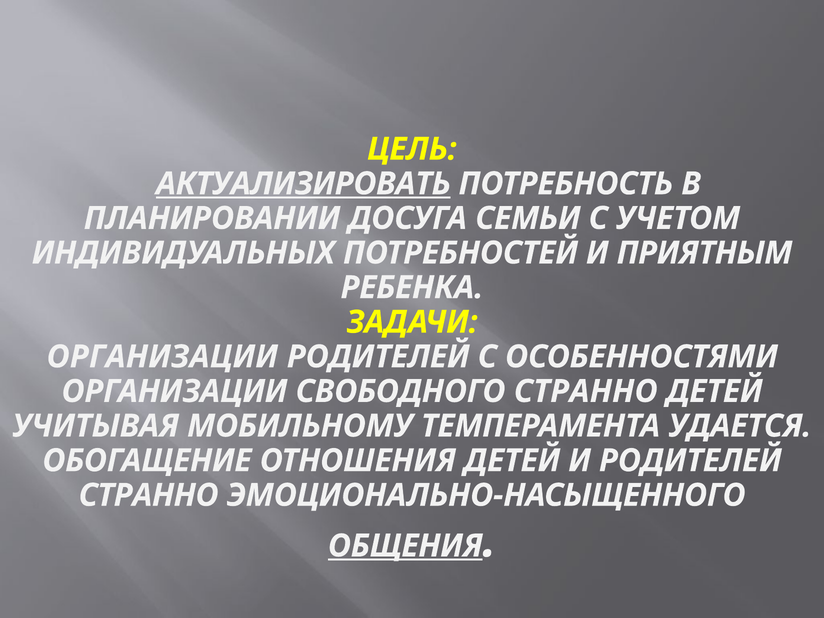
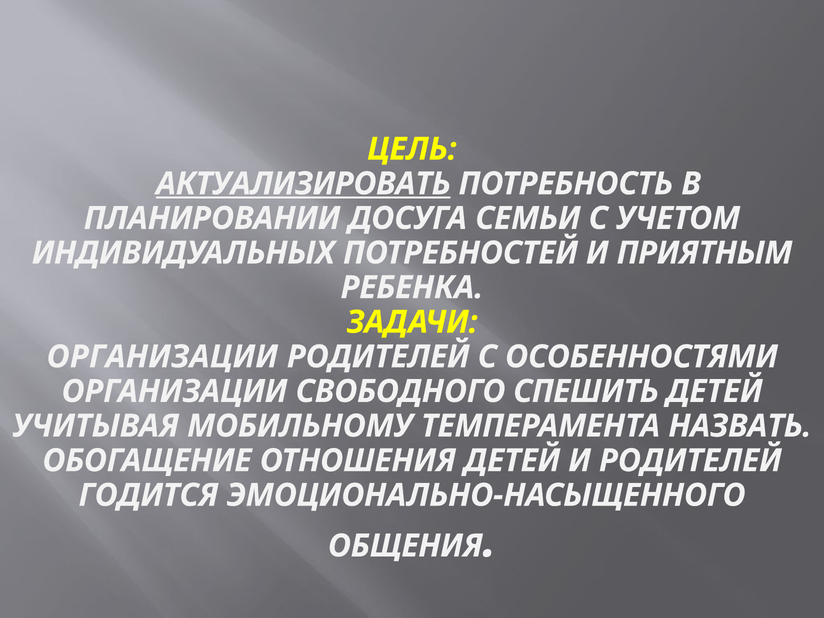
СВОБОДНОГО СТРАННО: СТРАННО -> СПЕШИТЬ (586, 391)
УДАЕТСЯ: УДАЕТСЯ -> НАЗВАТЬ (740, 426)
СТРАННО: СТРАННО -> ГОДИТСЯ (148, 495)
ОБЩЕНИЯ underline: present -> none (405, 546)
